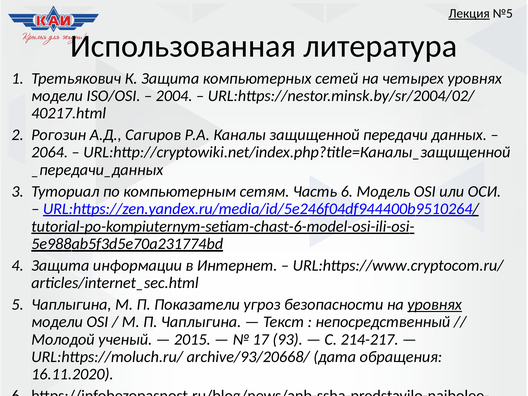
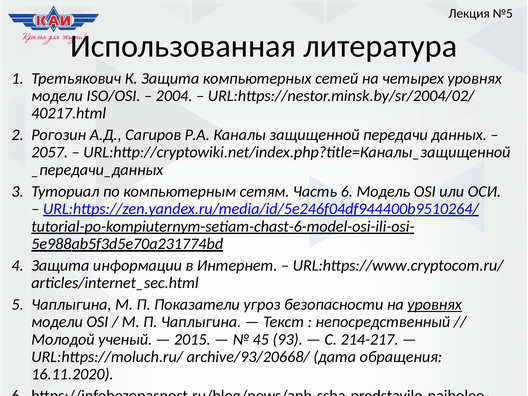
Лекция underline: present -> none (469, 13)
2064: 2064 -> 2057 (50, 152)
17: 17 -> 45 (261, 339)
